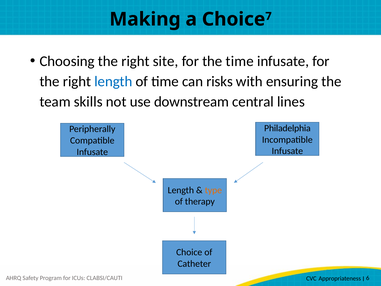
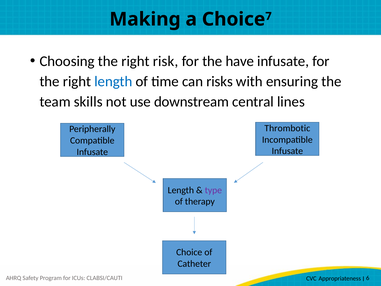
site: site -> risk (166, 61)
the time: time -> have (240, 61)
Philadelphia: Philadelphia -> Thrombotic (287, 128)
type colour: orange -> purple (213, 190)
